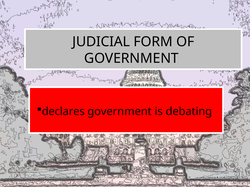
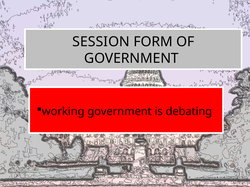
JUDICIAL: JUDICIAL -> SESSION (101, 42)
declares: declares -> working (63, 112)
